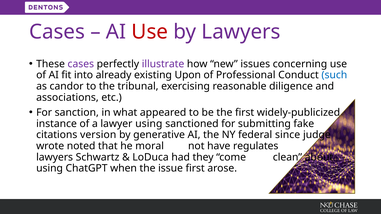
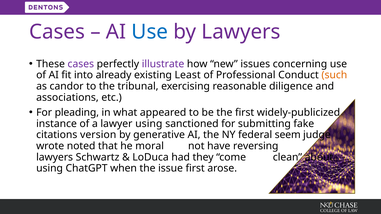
Use colour: red -> blue (150, 32)
Upon: Upon -> Least (188, 75)
such colour: blue -> orange (334, 75)
sanction: sanction -> pleading (77, 113)
since: since -> seem (288, 135)
regulates: regulates -> reversing (256, 146)
